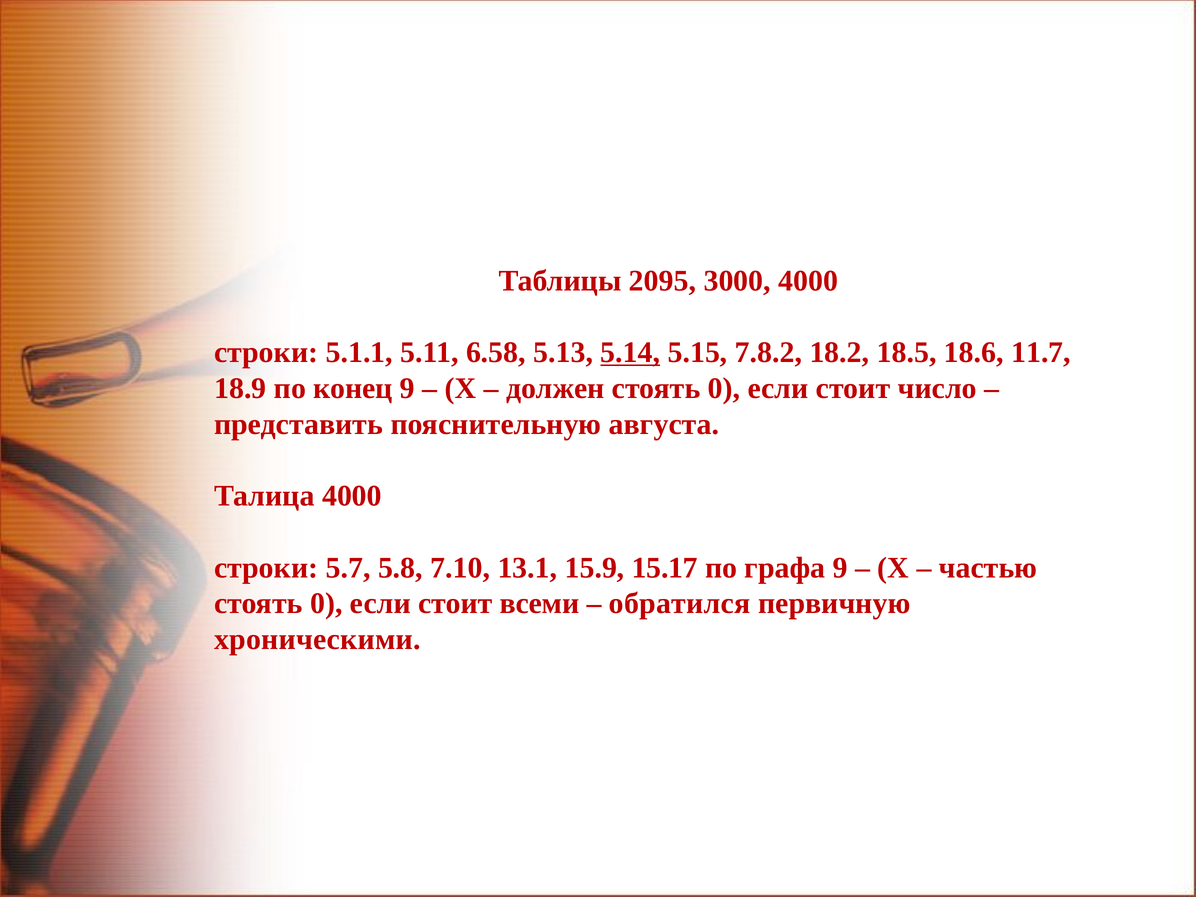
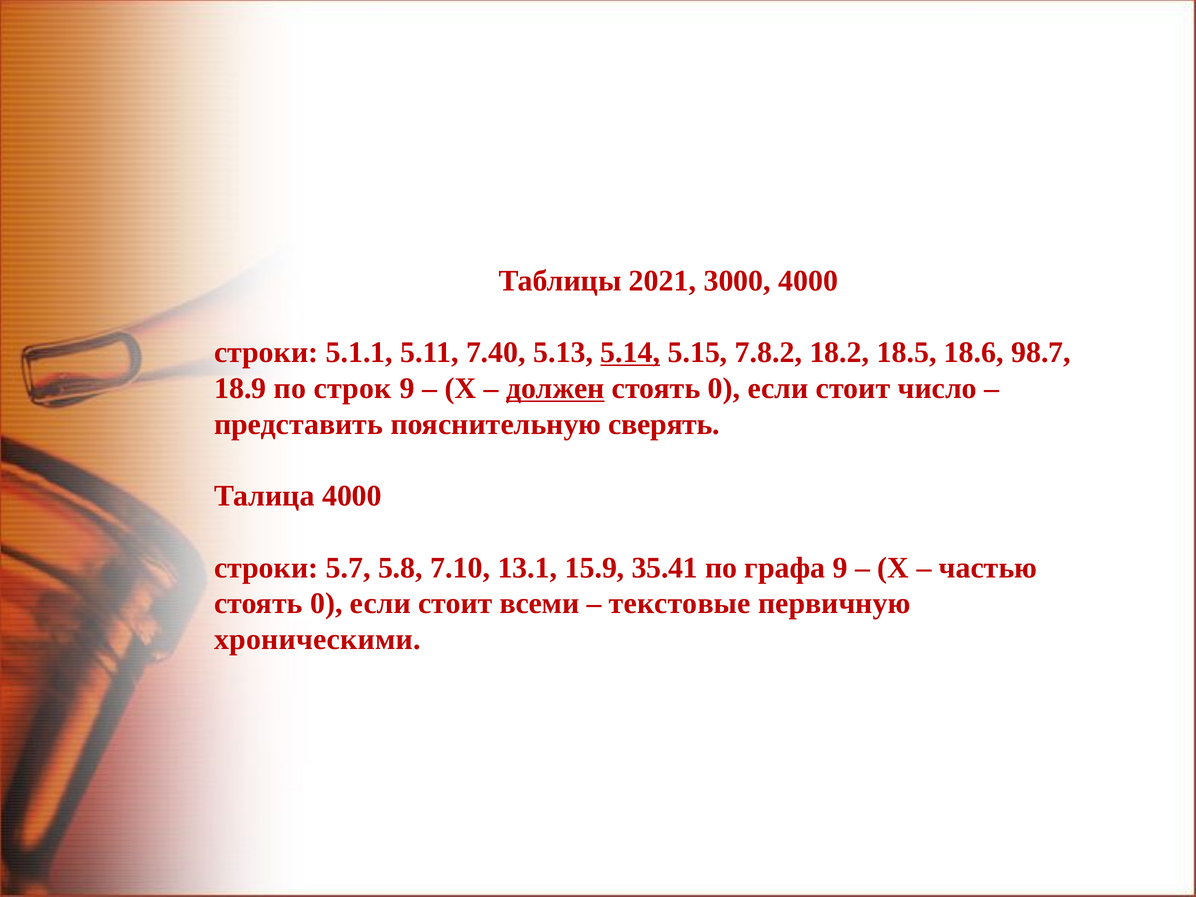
2095: 2095 -> 2021 (663, 281)
6.58: 6.58 -> 7.40 (496, 352)
11.7: 11.7 -> 98.7 (1041, 352)
конец: конец -> строк (353, 388)
должен underline: none -> present (555, 388)
августа: августа -> сверять (664, 424)
15.17: 15.17 -> 35.41 (665, 568)
обратился: обратился -> текстовые (680, 604)
